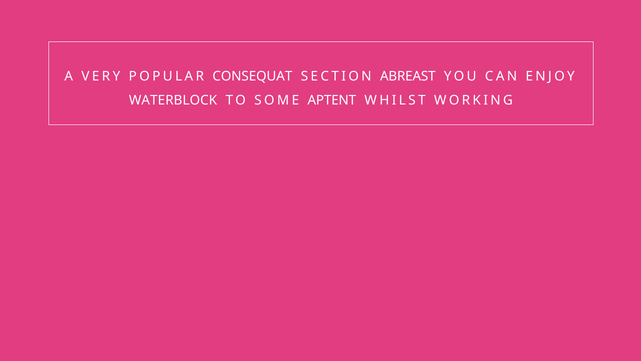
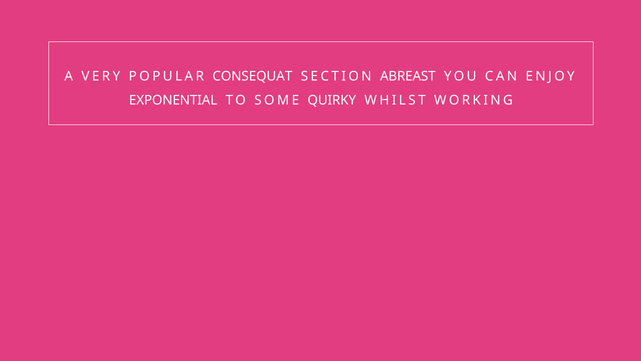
WATERBLOCK: WATERBLOCK -> EXPONENTIAL (173, 100)
APTENT: APTENT -> QUIRKY (332, 100)
